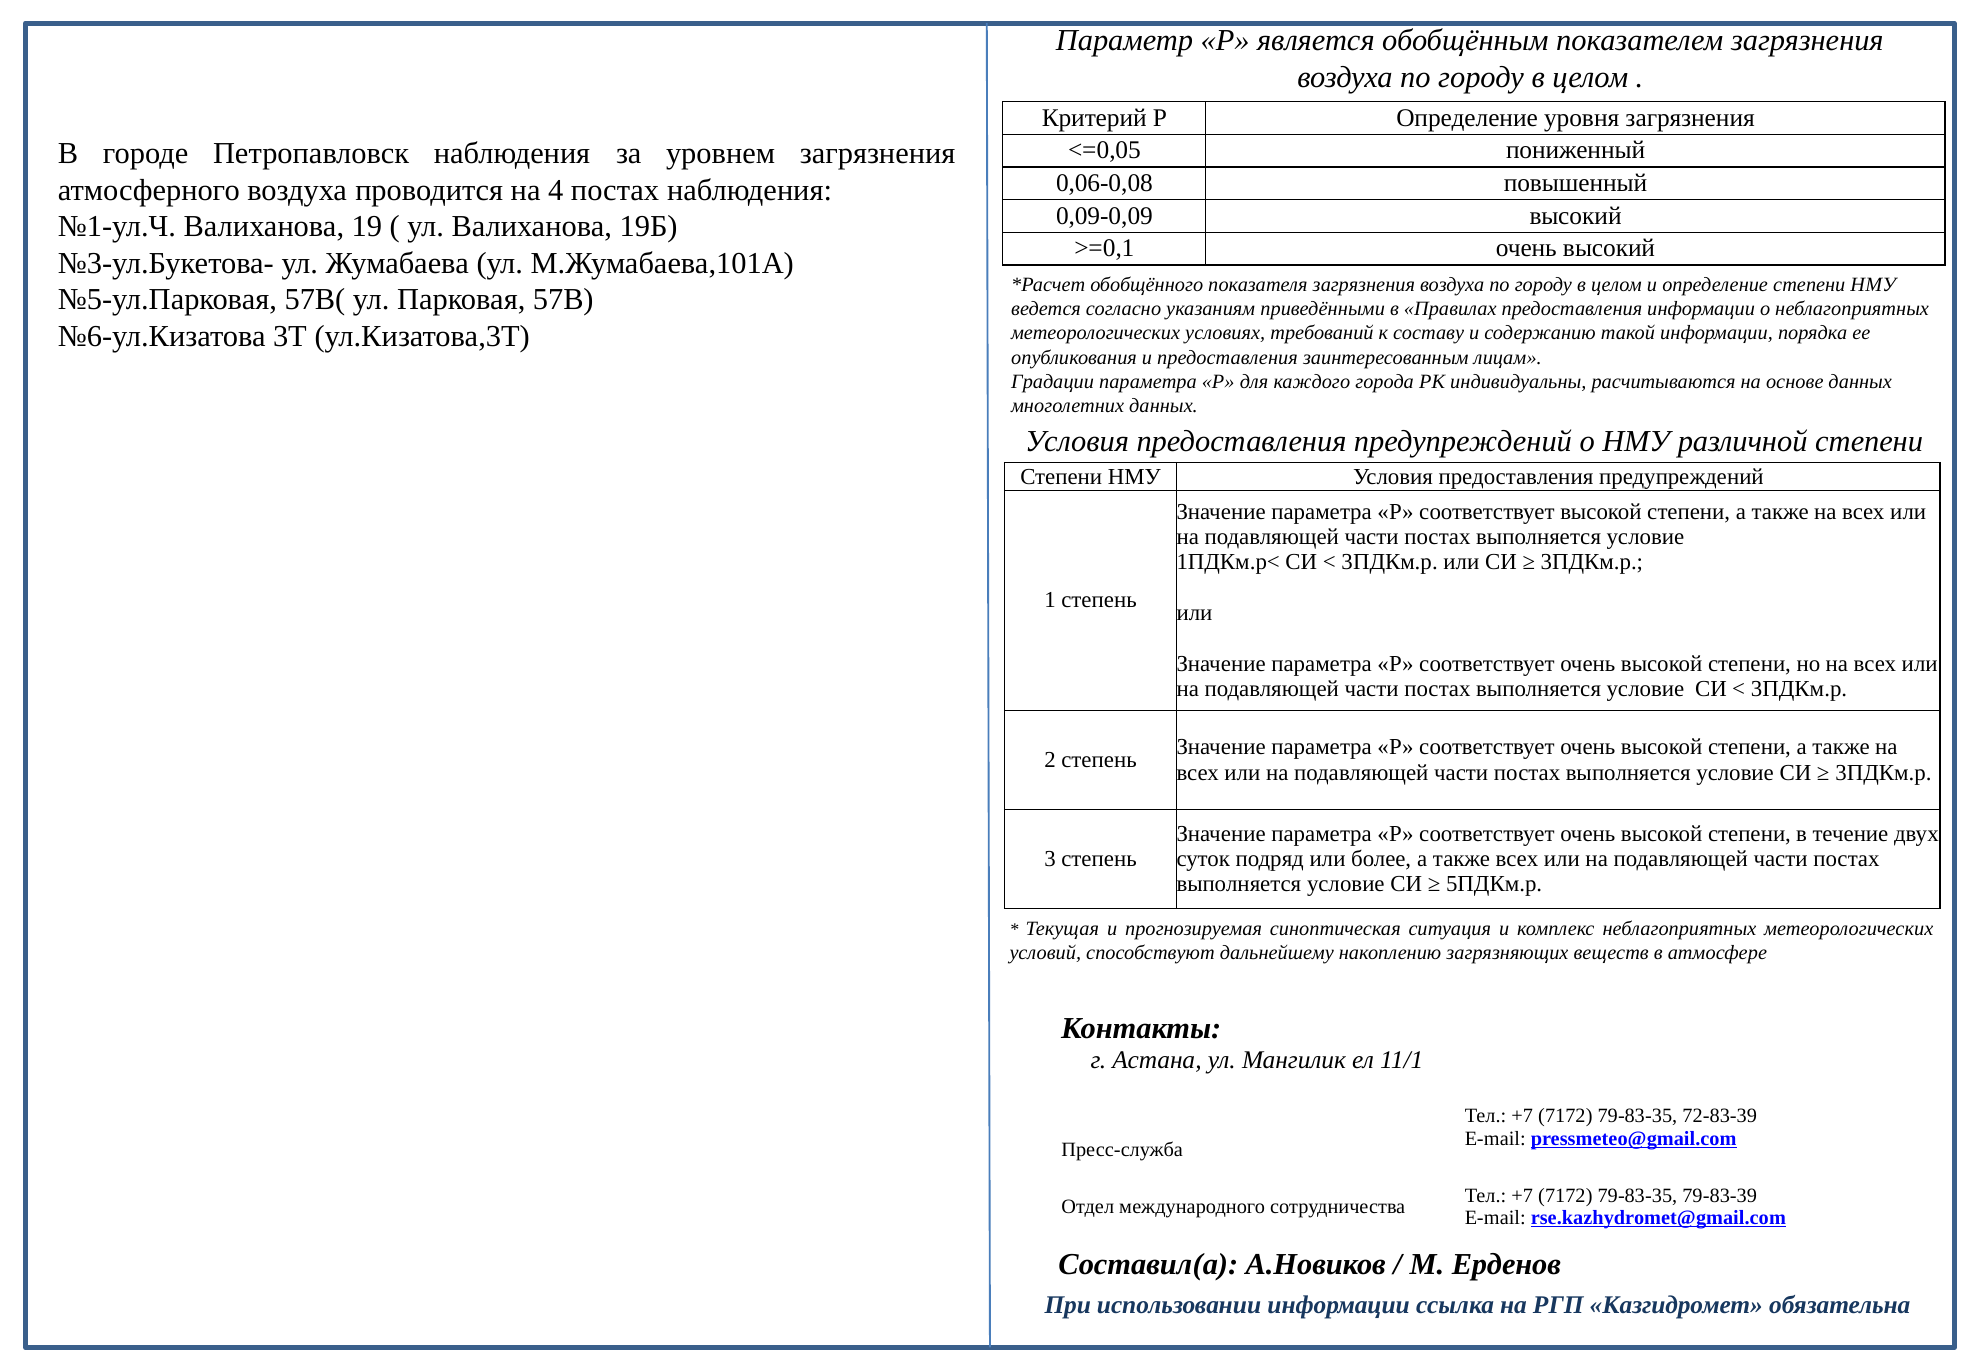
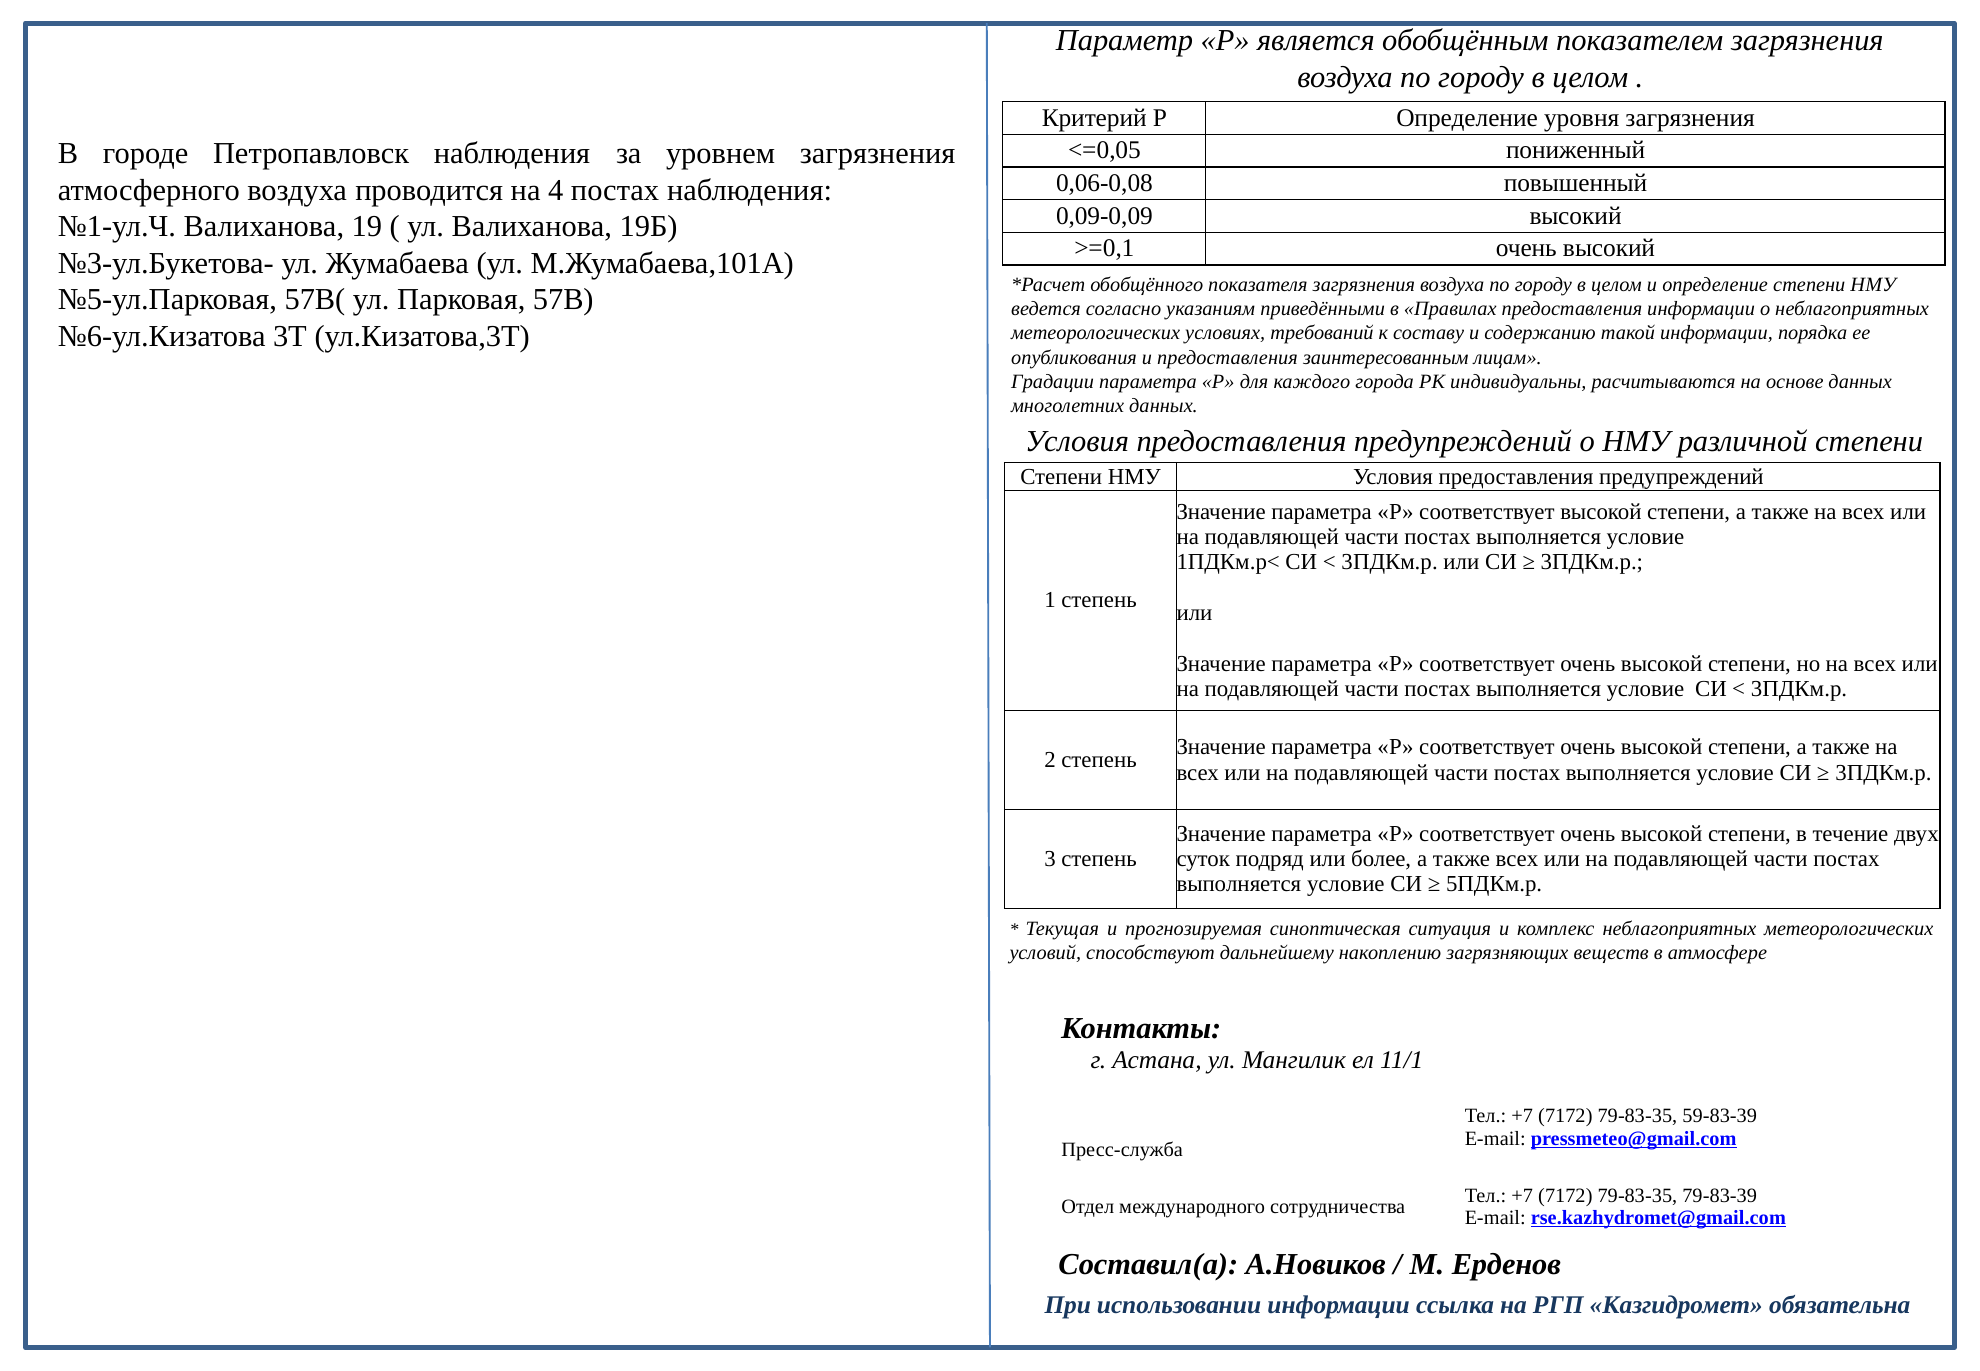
72-83-39: 72-83-39 -> 59-83-39 (1720, 1116)
